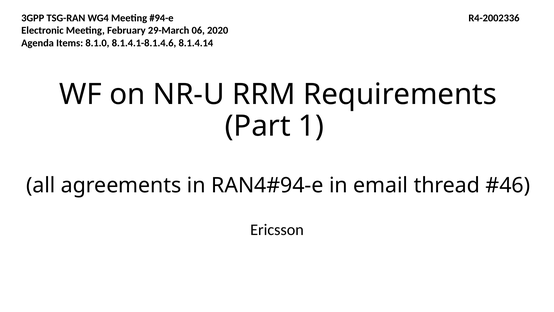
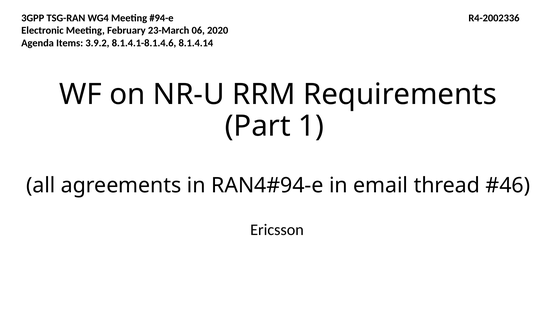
29-March: 29-March -> 23-March (169, 30)
8.1.0: 8.1.0 -> 3.9.2 (97, 43)
